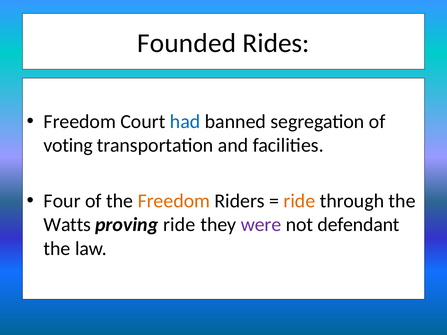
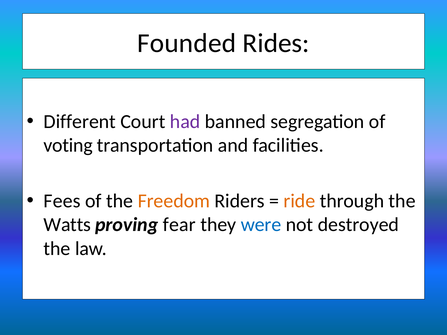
Freedom: Freedom -> Different (80, 122)
had colour: blue -> purple (185, 122)
Four: Four -> Fees (62, 201)
proving ride: ride -> fear (179, 225)
were colour: purple -> blue (261, 225)
defendant: defendant -> destroyed (358, 225)
